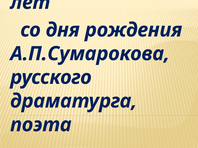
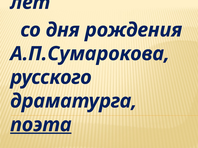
поэта underline: none -> present (41, 125)
